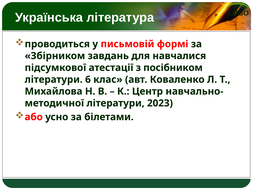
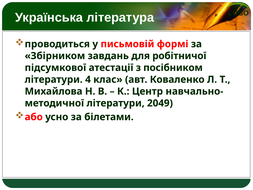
навчалися: навчалися -> робітничої (179, 56)
6: 6 -> 4 (88, 79)
2023: 2023 -> 2049 (160, 103)
